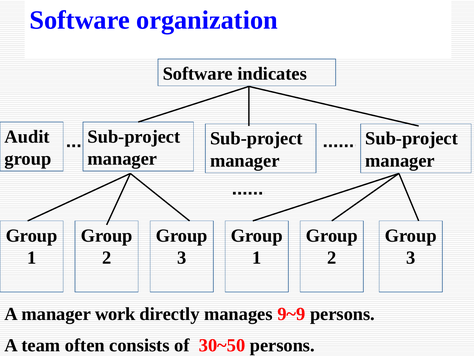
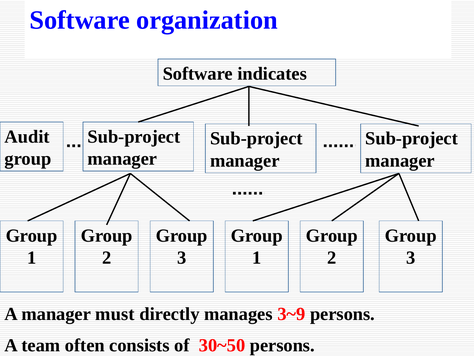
work: work -> must (115, 314)
9~9: 9~9 -> 3~9 (291, 314)
